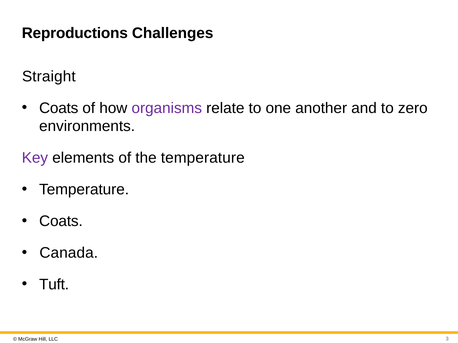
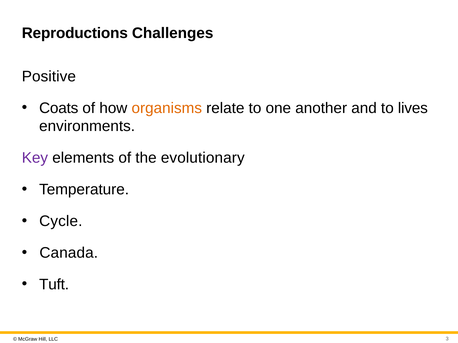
Straight: Straight -> Positive (49, 76)
organisms colour: purple -> orange (167, 108)
zero: zero -> lives (413, 108)
the temperature: temperature -> evolutionary (203, 158)
Coats: Coats -> Cycle (61, 222)
